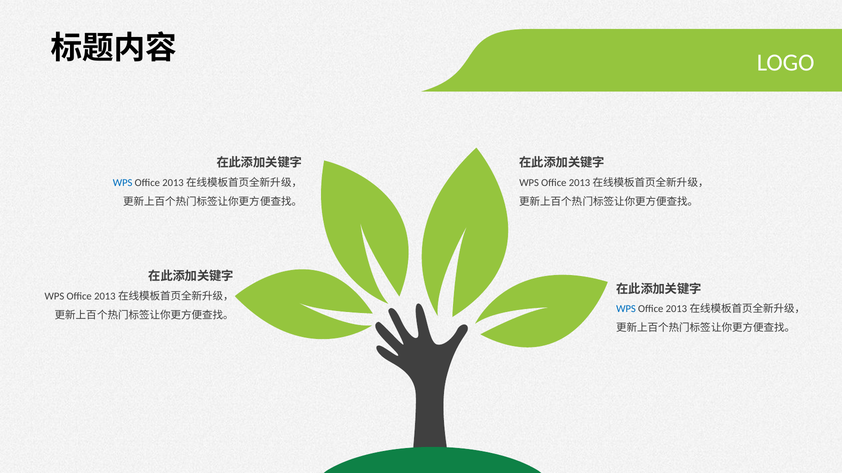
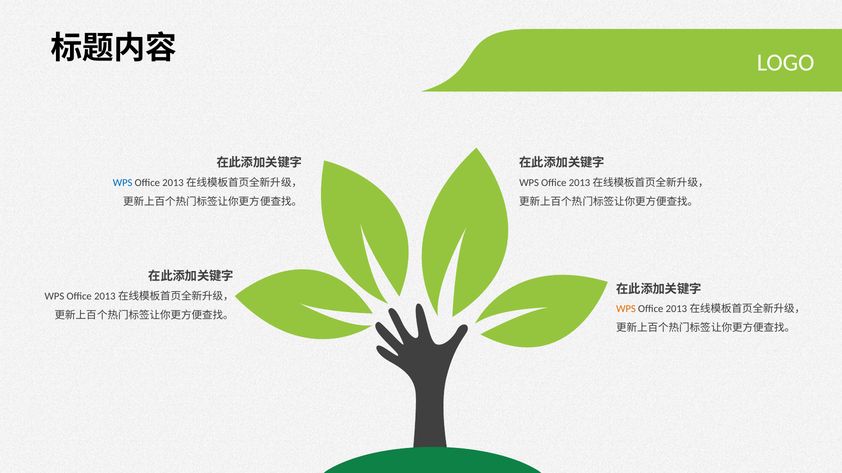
WPS colour: blue -> orange (626, 309)
